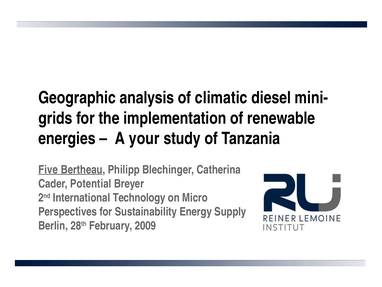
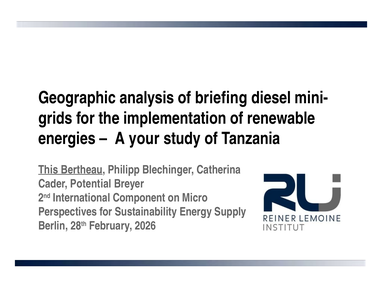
climatic: climatic -> briefing (221, 98)
Five: Five -> This (48, 169)
Technology: Technology -> Component (139, 197)
2009: 2009 -> 2026 (145, 225)
